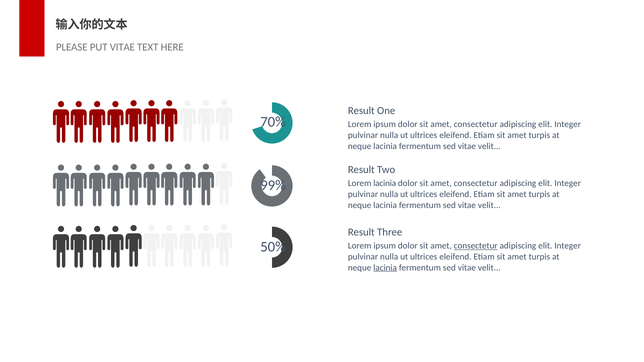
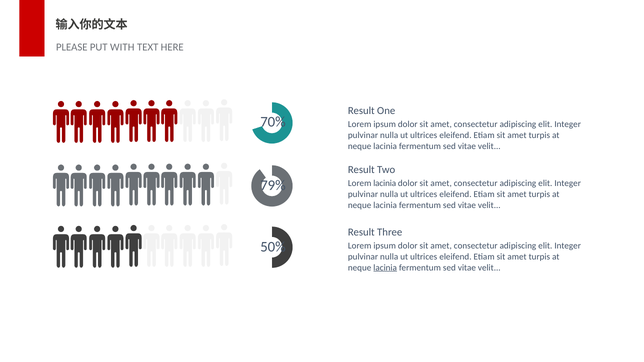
PUT VITAE: VITAE -> WITH (122, 47)
99%: 99% -> 79% (273, 185)
consectetur underline: present -> none (476, 246)
